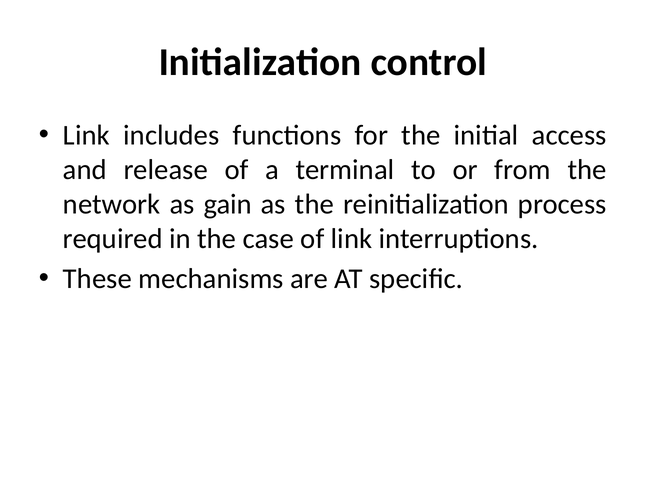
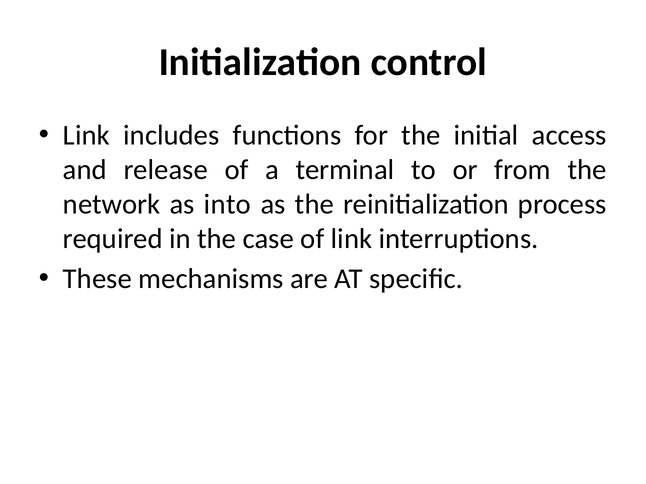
gain: gain -> into (227, 205)
